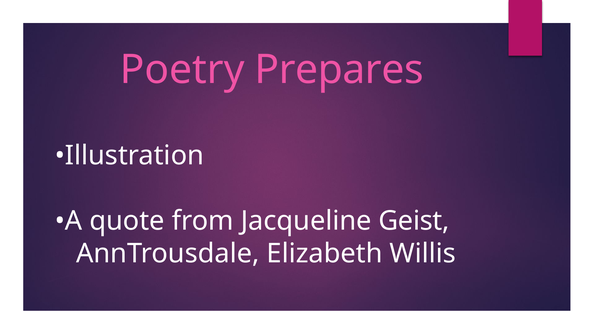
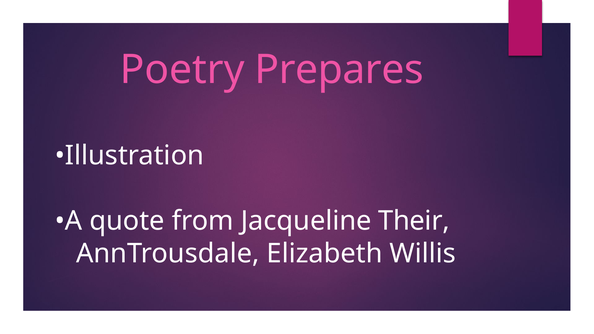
Geist: Geist -> Their (414, 221)
